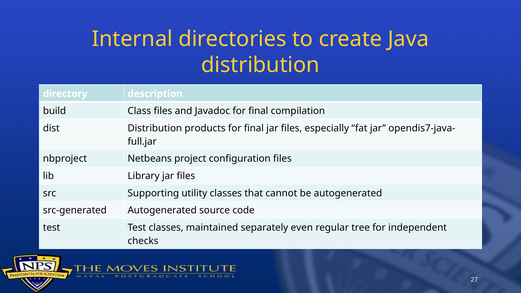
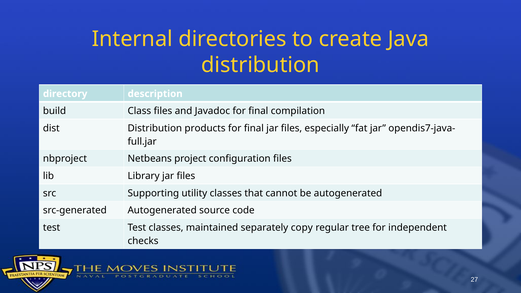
even: even -> copy (302, 228)
